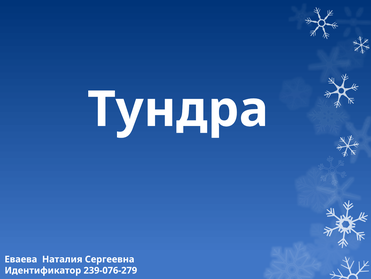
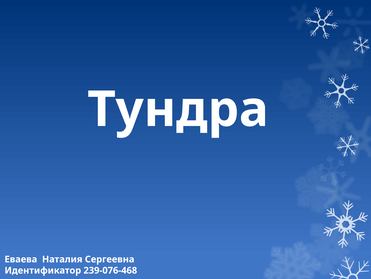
239-076-279: 239-076-279 -> 239-076-468 (110, 270)
